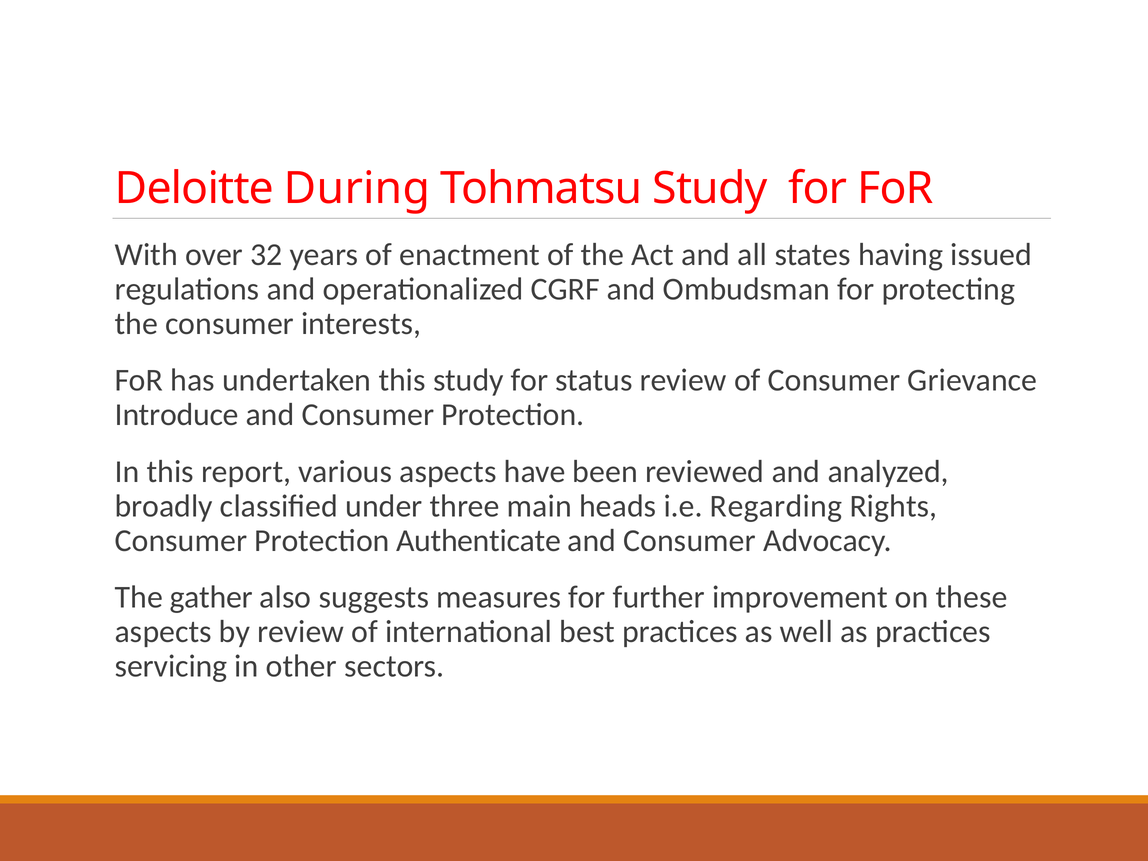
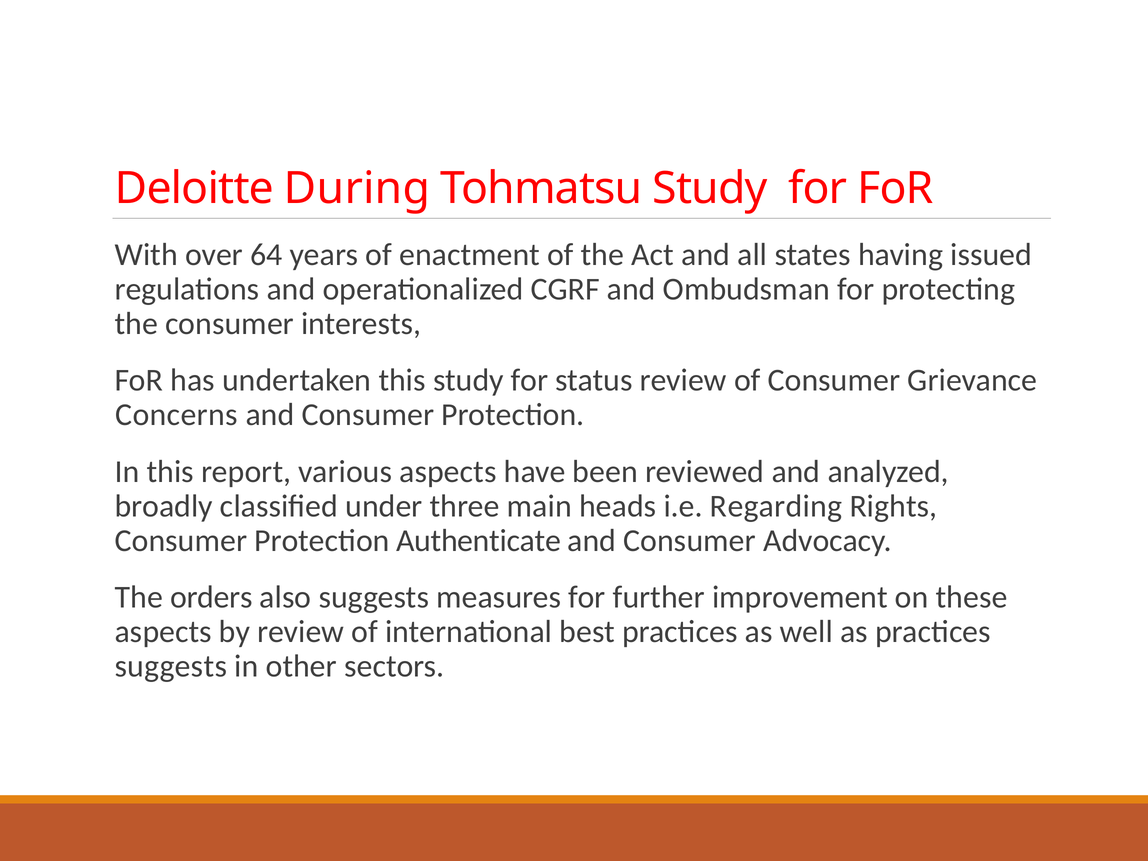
32: 32 -> 64 (266, 255)
Introduce: Introduce -> Concerns (176, 415)
gather: gather -> orders (211, 597)
servicing: servicing -> suggests (171, 666)
